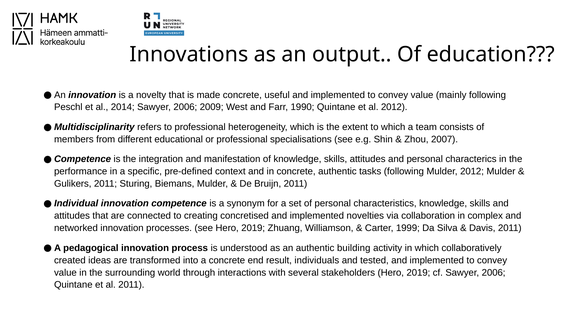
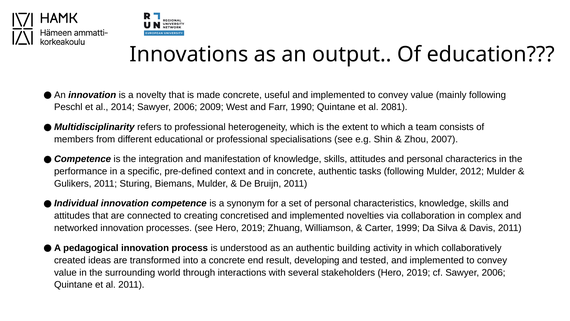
al 2012: 2012 -> 2081 (394, 107)
individuals: individuals -> developing (317, 260)
